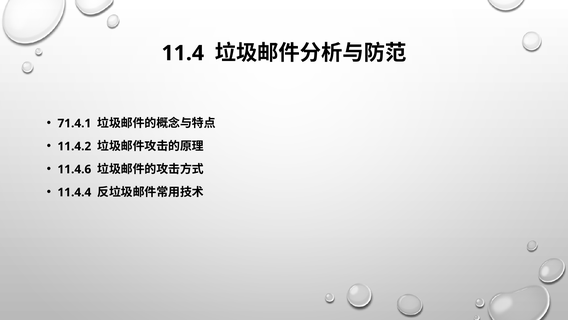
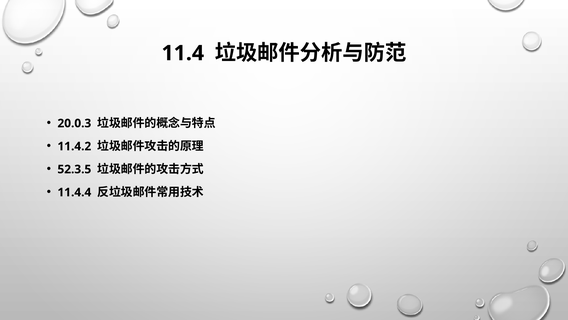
71.4.1: 71.4.1 -> 20.0.3 (74, 123)
11.4.6: 11.4.6 -> 52.3.5 (74, 169)
